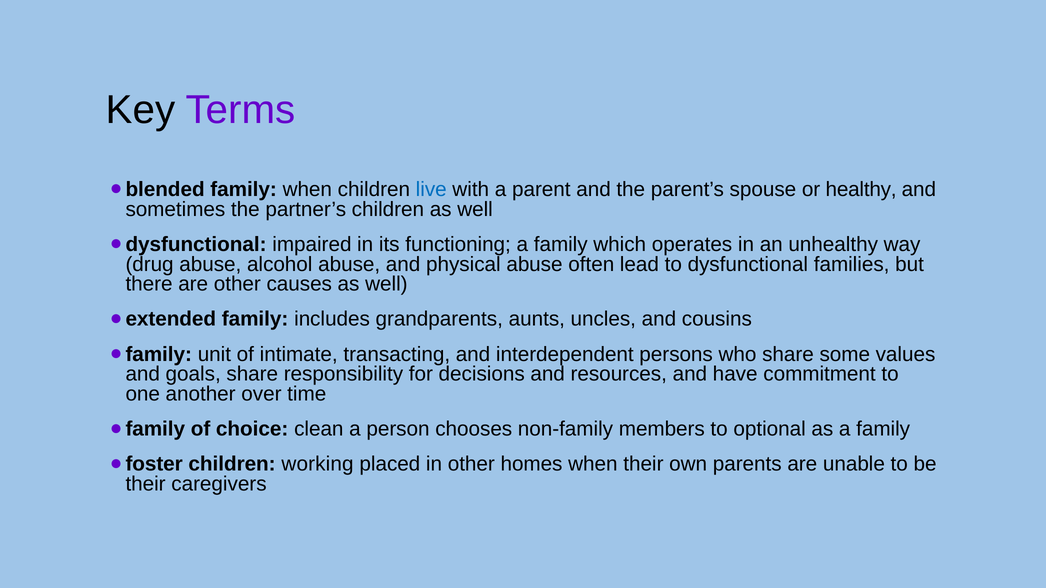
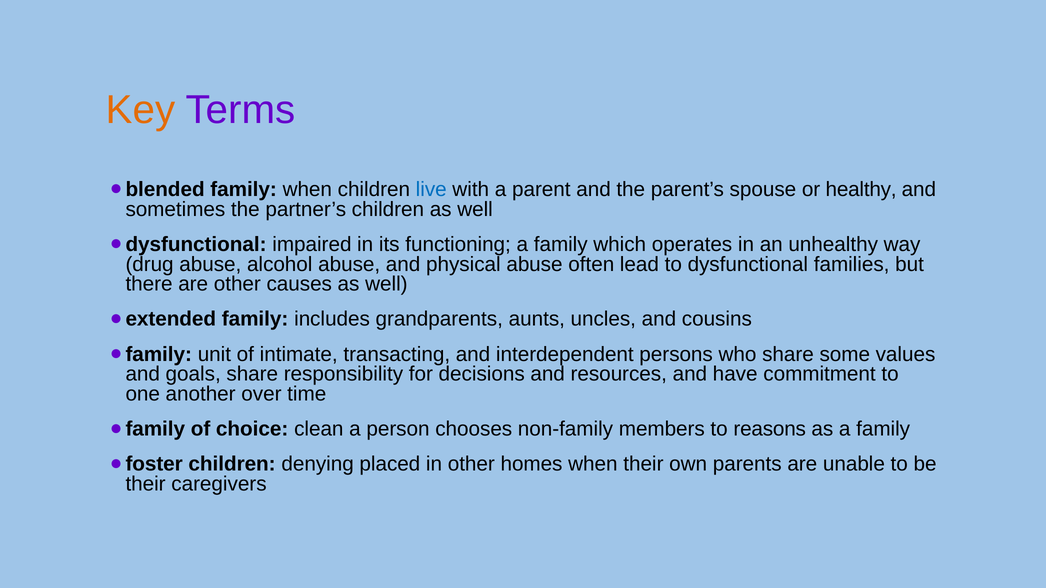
Key colour: black -> orange (141, 110)
optional: optional -> reasons (770, 429)
working: working -> denying (318, 464)
